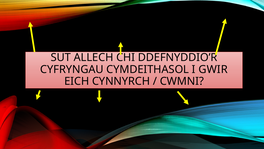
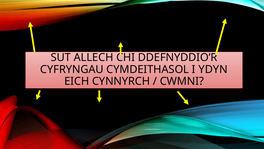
GWIR: GWIR -> YDYN (213, 69)
